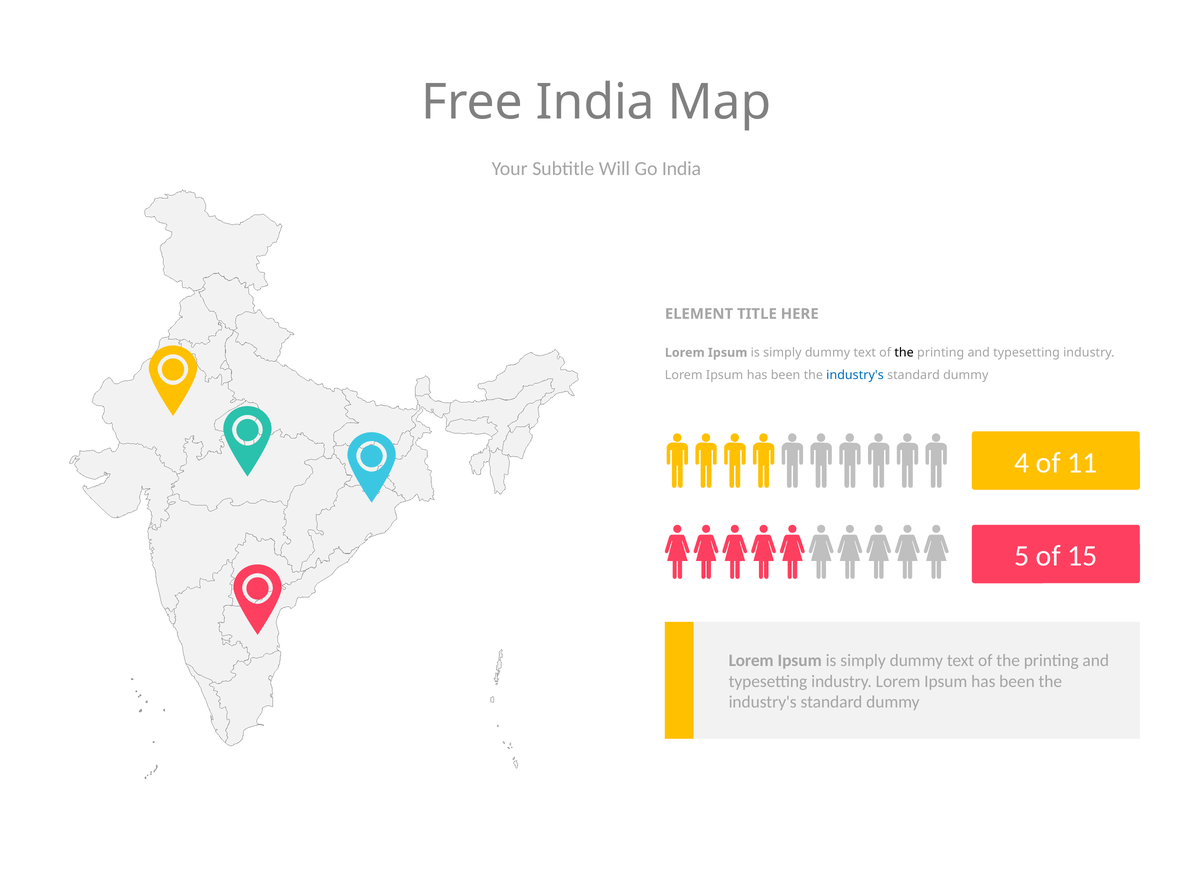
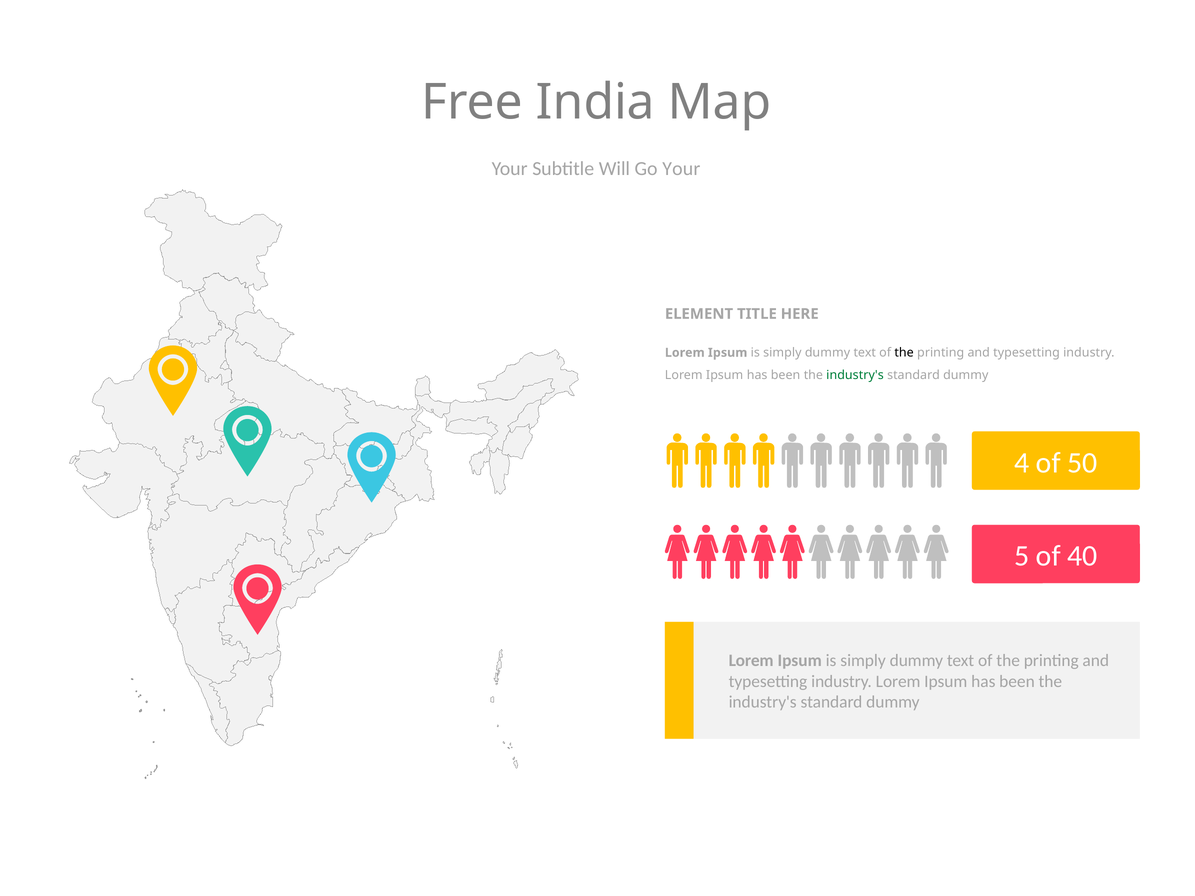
Go India: India -> Your (681, 169)
industry's colour: blue -> green (855, 375)
11: 11 -> 50 (1082, 463)
15: 15 -> 40 (1082, 556)
